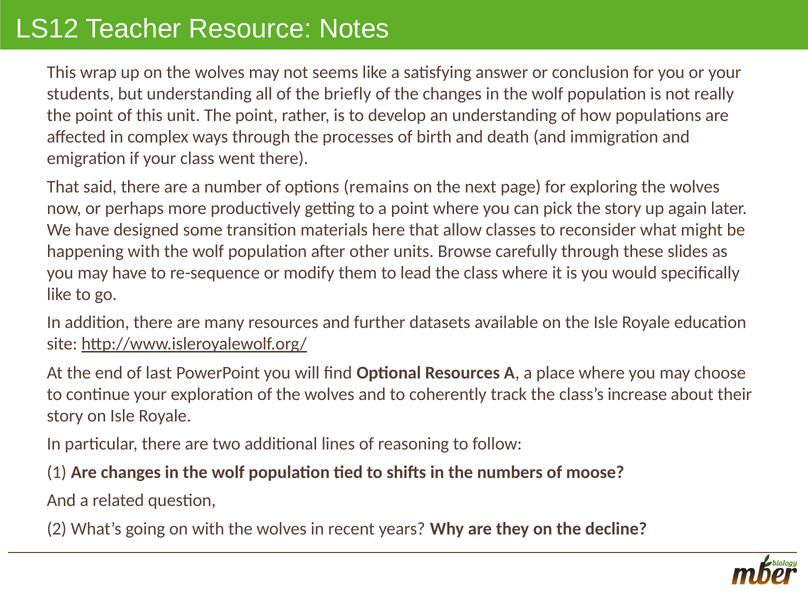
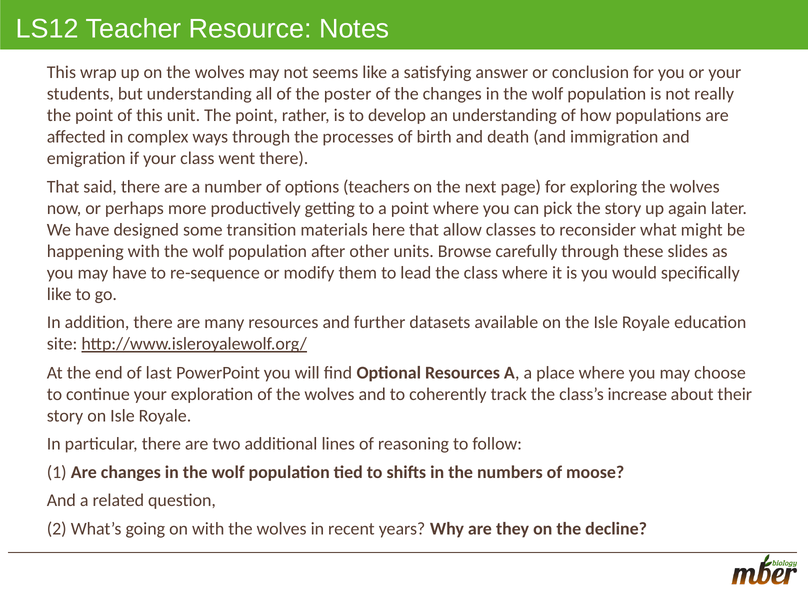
briefly: briefly -> poster (348, 94)
remains: remains -> teachers (376, 187)
